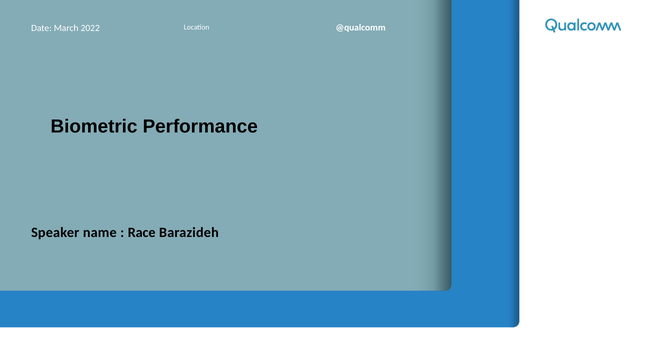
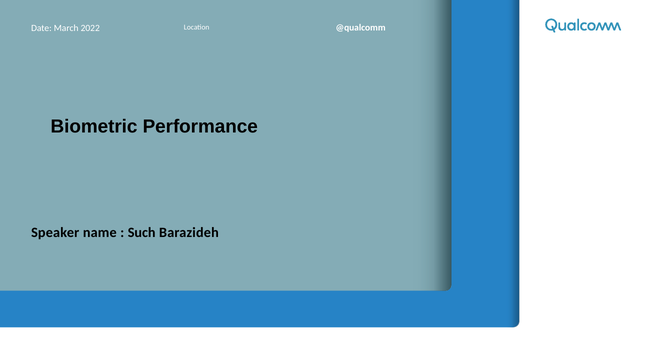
Race: Race -> Such (142, 233)
